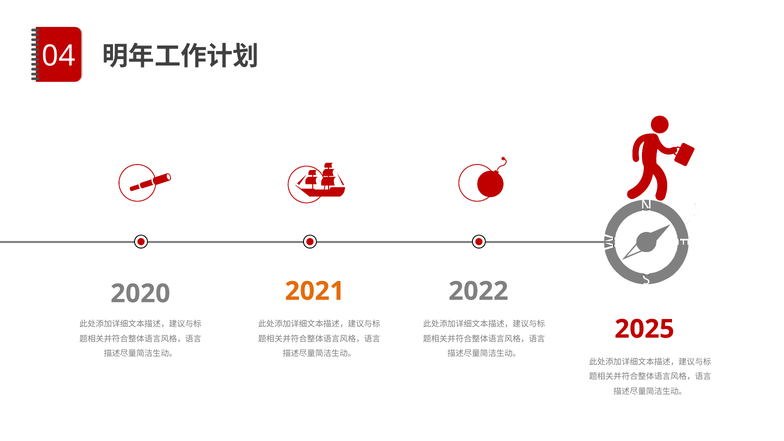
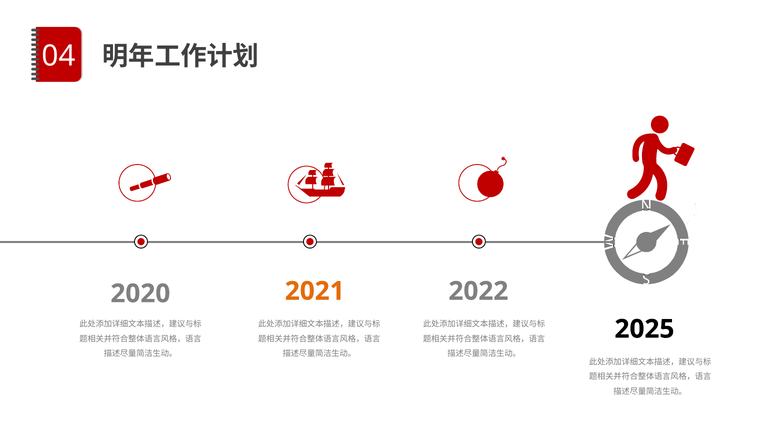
2025 colour: red -> black (644, 329)
